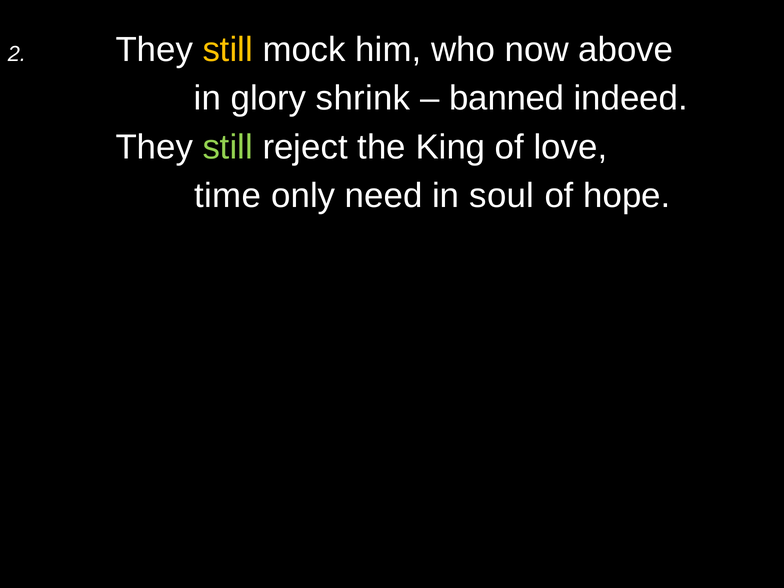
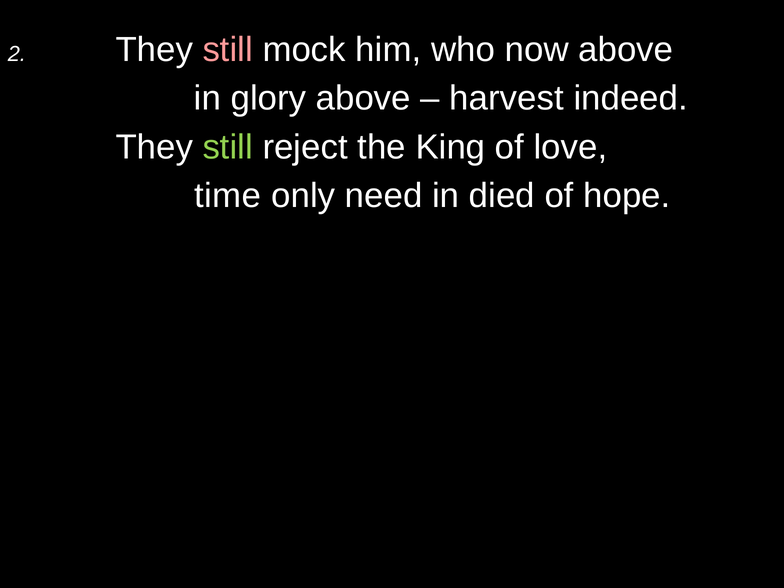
still colour: yellow -> pink (228, 50)
glory shrink: shrink -> above (363, 98)
banned: banned -> harvest (507, 98)
soul: soul -> died (502, 196)
